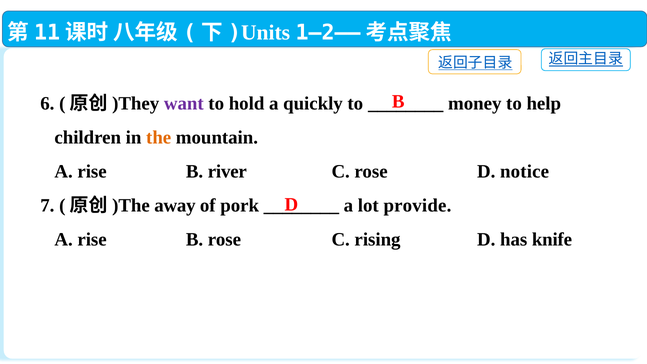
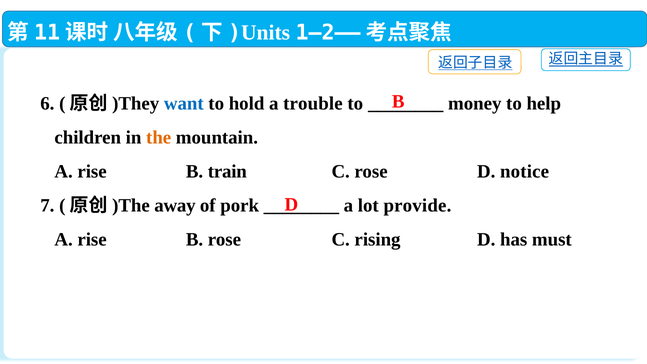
want colour: purple -> blue (184, 103)
quickly: quickly -> trouble (313, 103)
river: river -> train (227, 171)
knife: knife -> must (552, 239)
